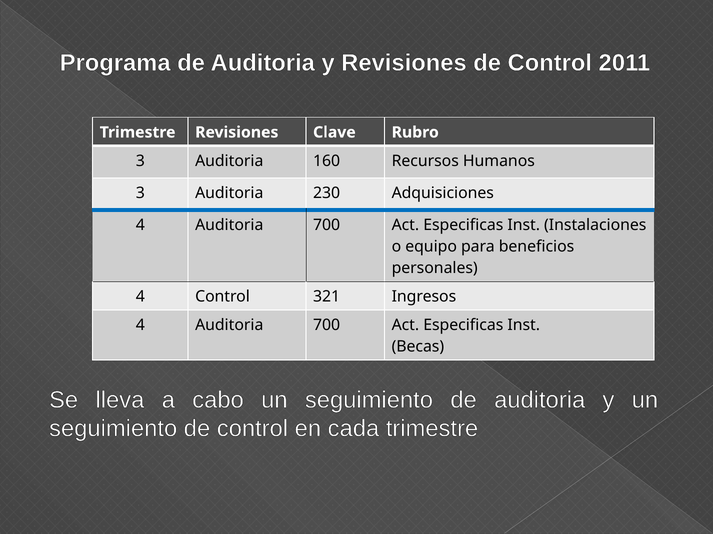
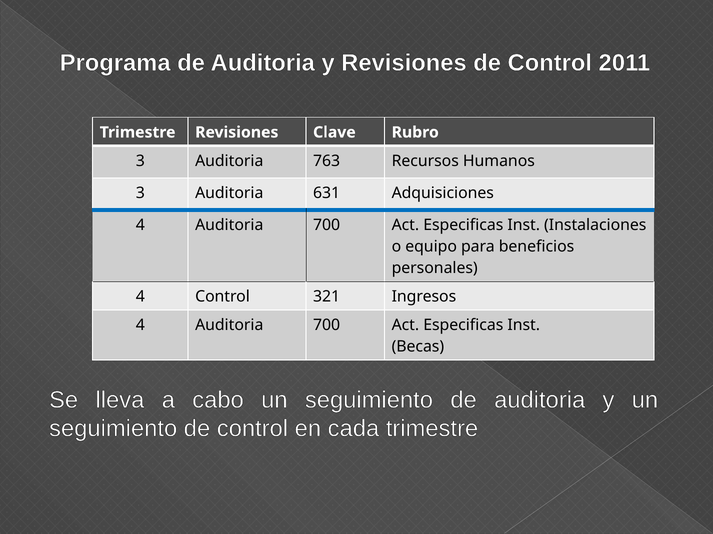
160: 160 -> 763 (327, 161)
230: 230 -> 631 (327, 193)
